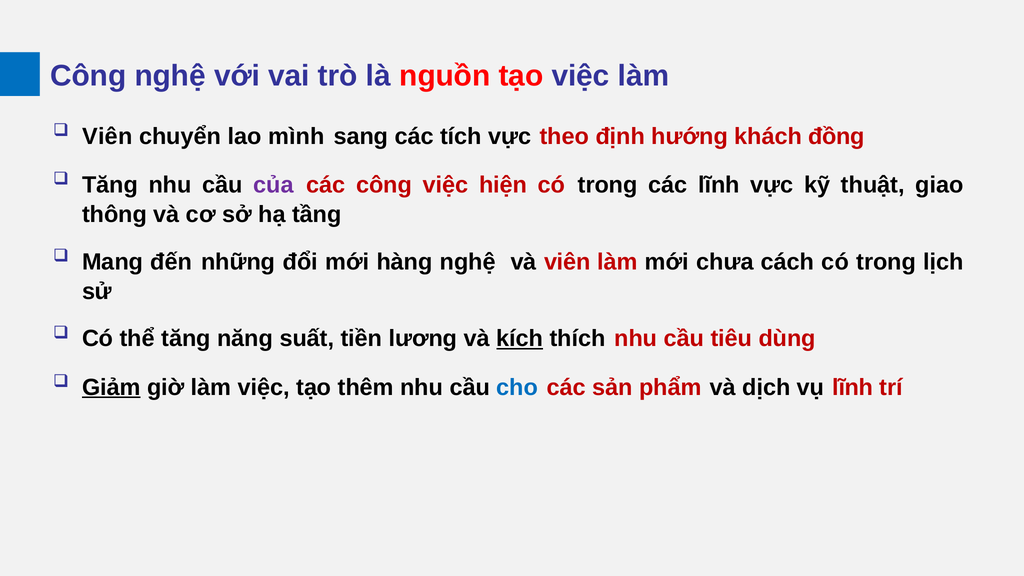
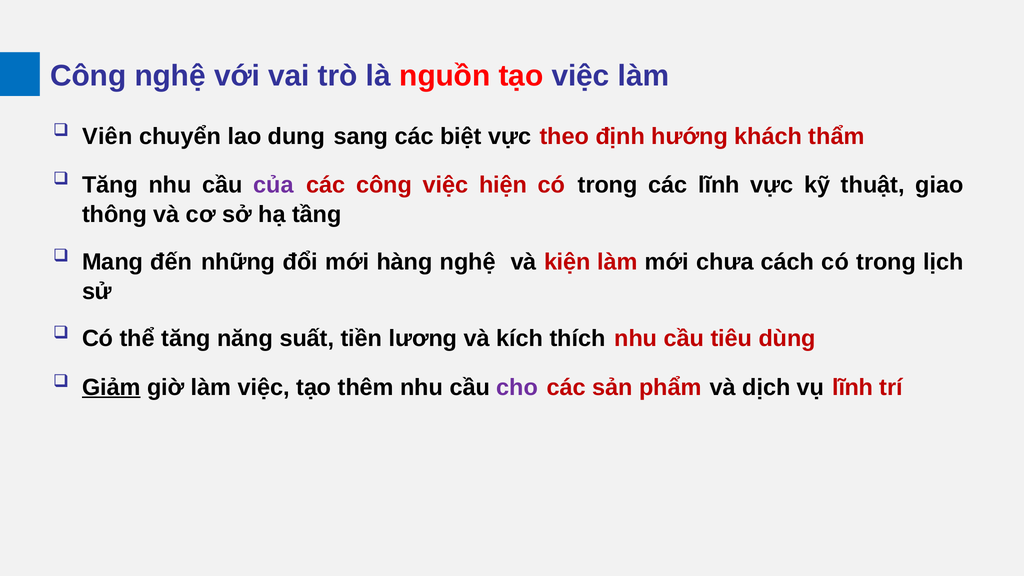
mình: mình -> dung (297, 136)
tích: tích -> biệt (461, 136)
đồng: đồng -> thẩm (836, 136)
và viên: viên -> kiện (567, 262)
kích underline: present -> none (520, 339)
cho colour: blue -> purple (517, 387)
